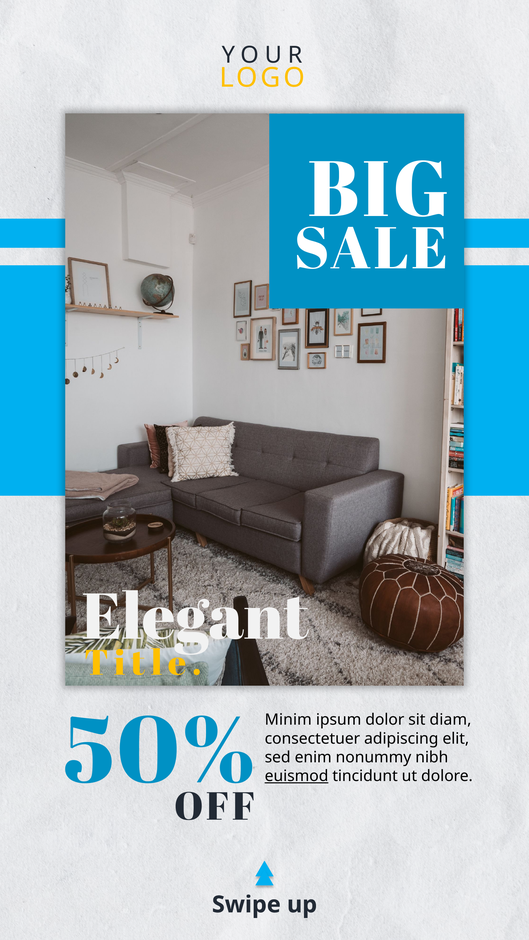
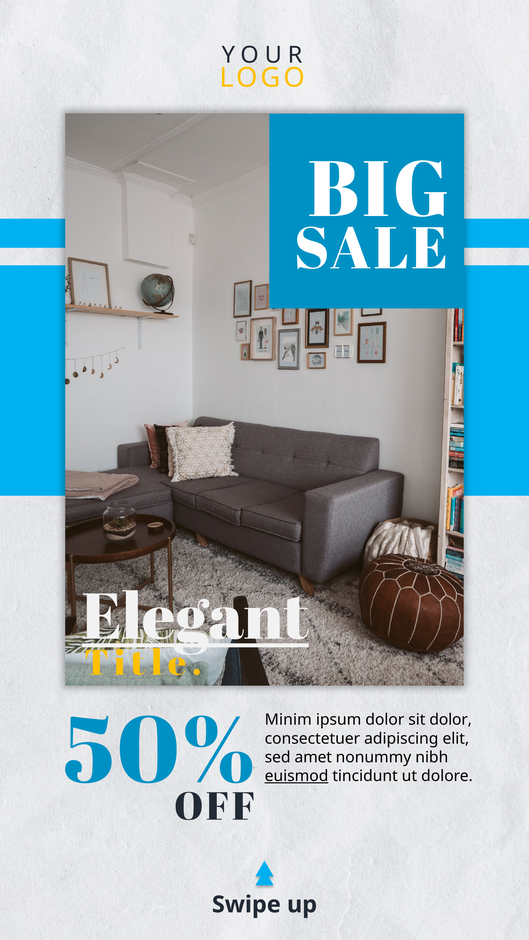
Elegant underline: none -> present (195, 618)
sit diam: diam -> dolor (451, 720)
enim: enim -> amet (313, 758)
